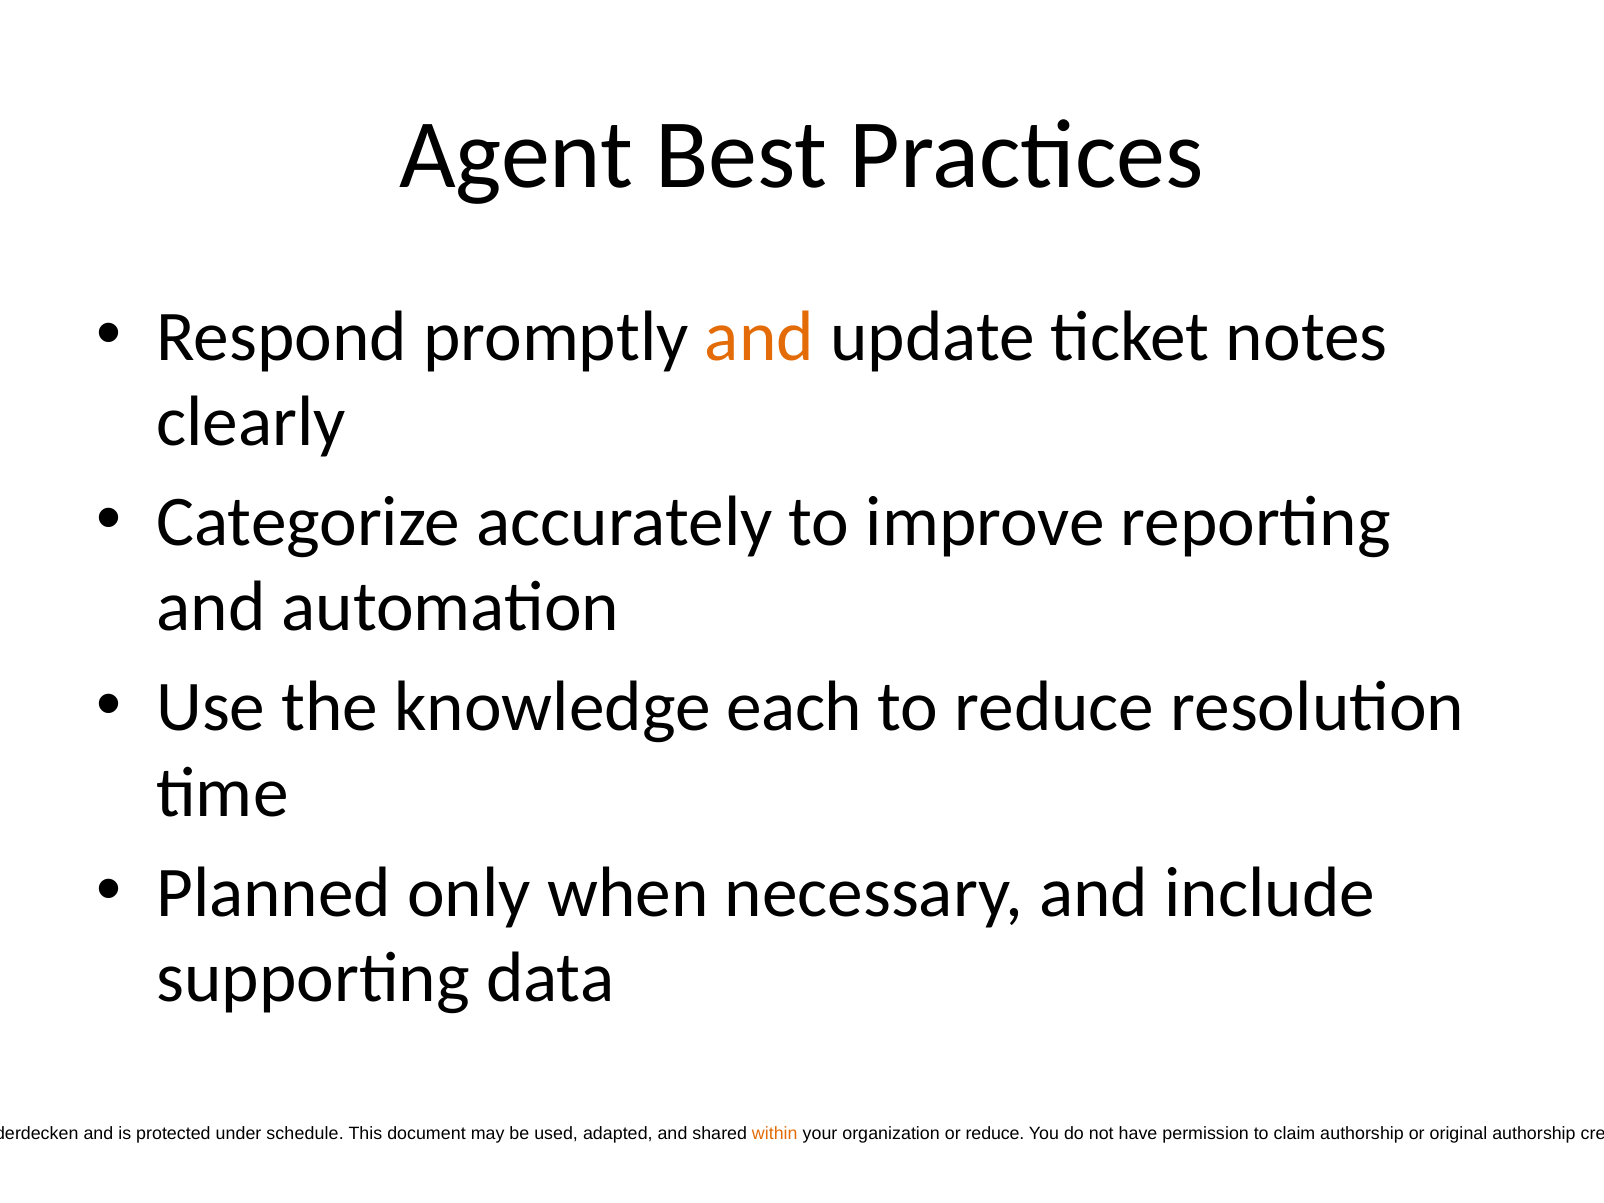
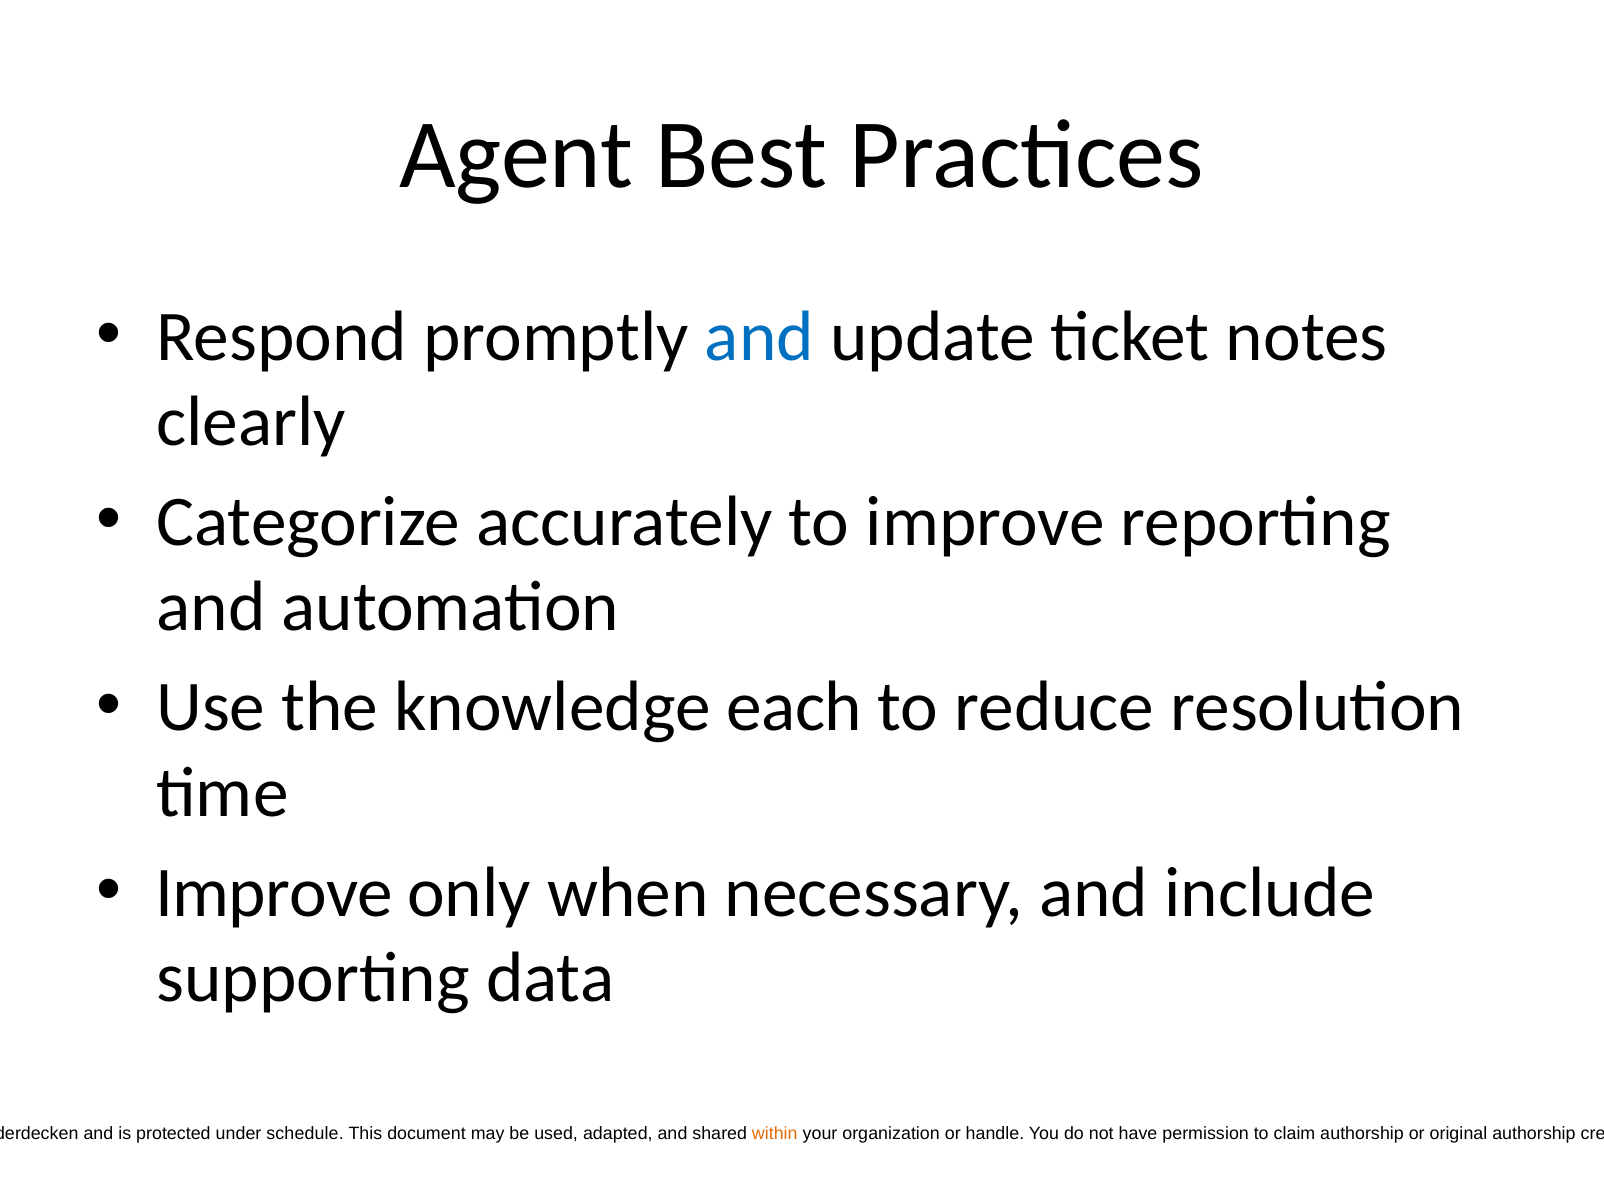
and colour: orange -> blue (759, 336)
Planned: Planned -> Improve (274, 893)
or reduce: reduce -> handle (995, 1134)
